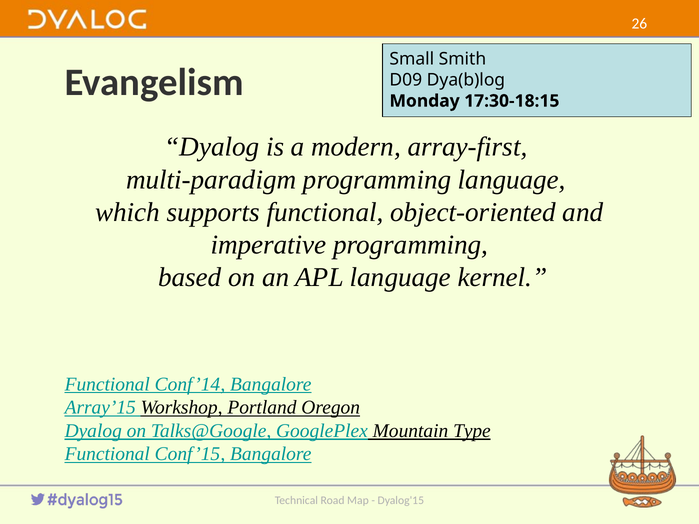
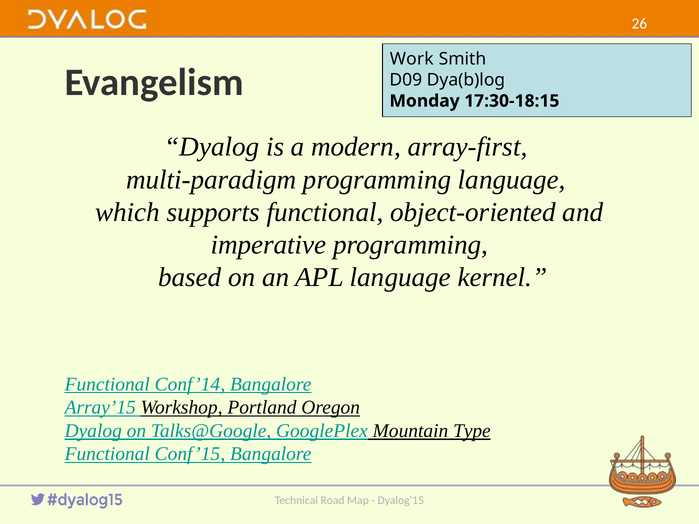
Small: Small -> Work (412, 59)
